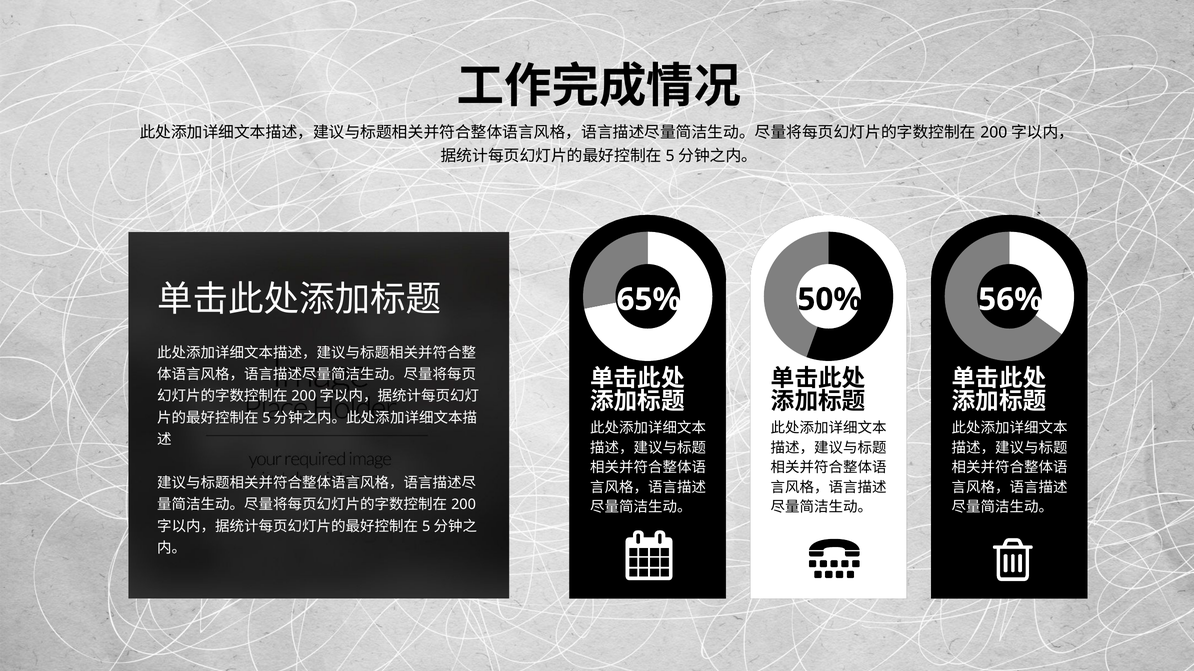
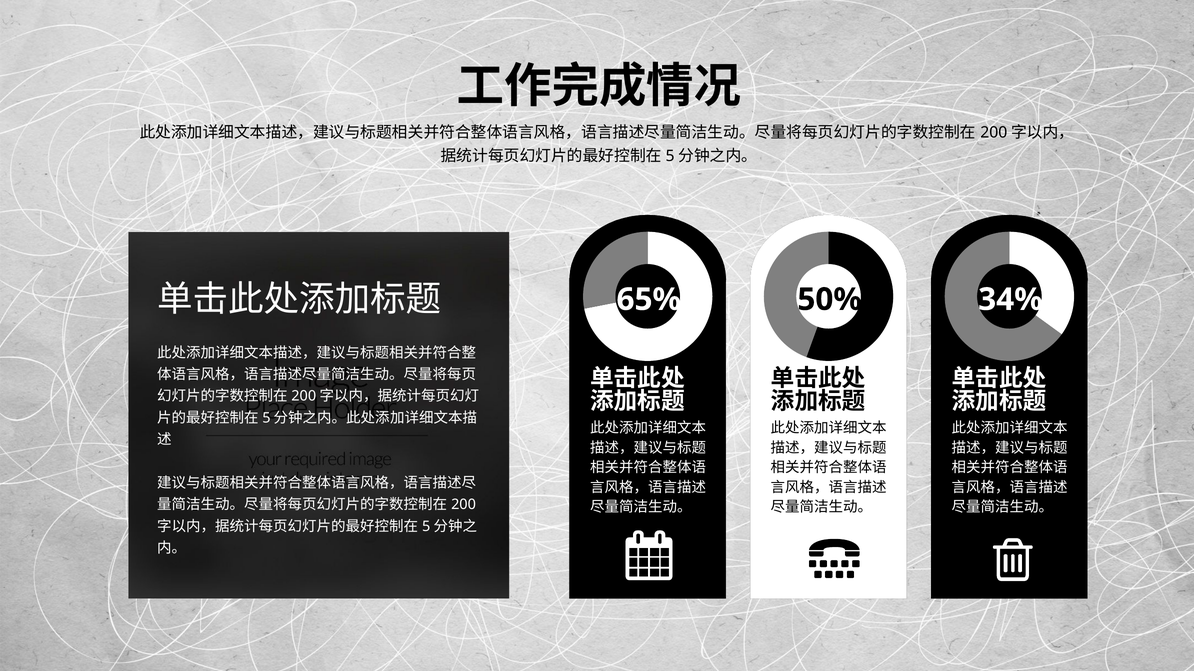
56%: 56% -> 34% (1010, 300)
